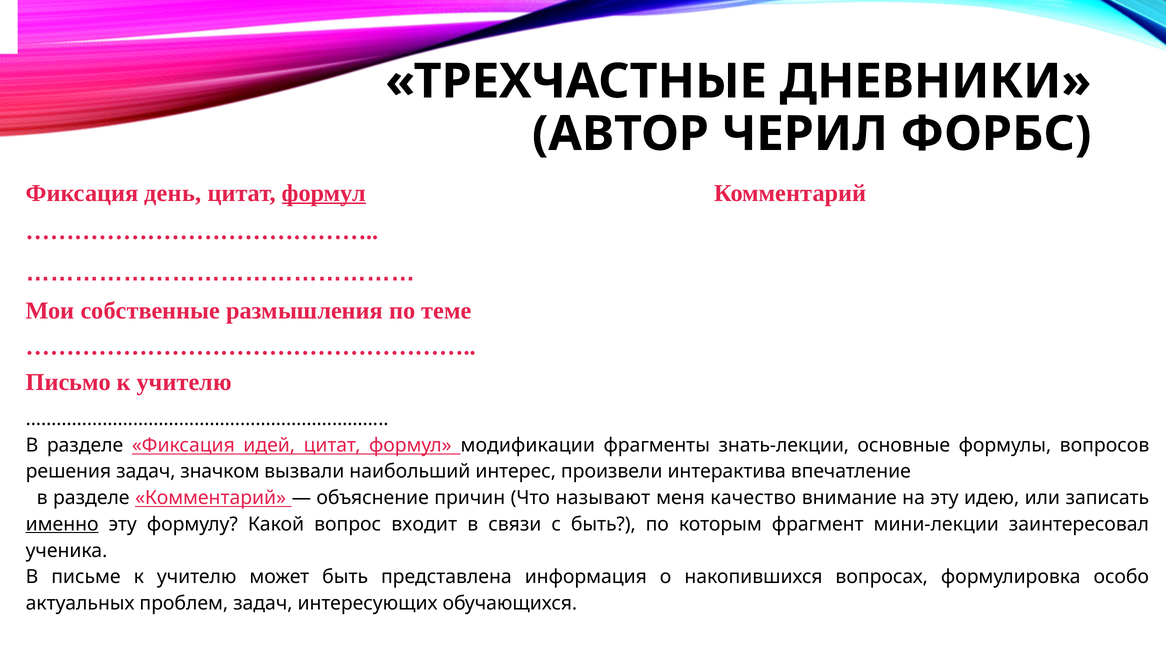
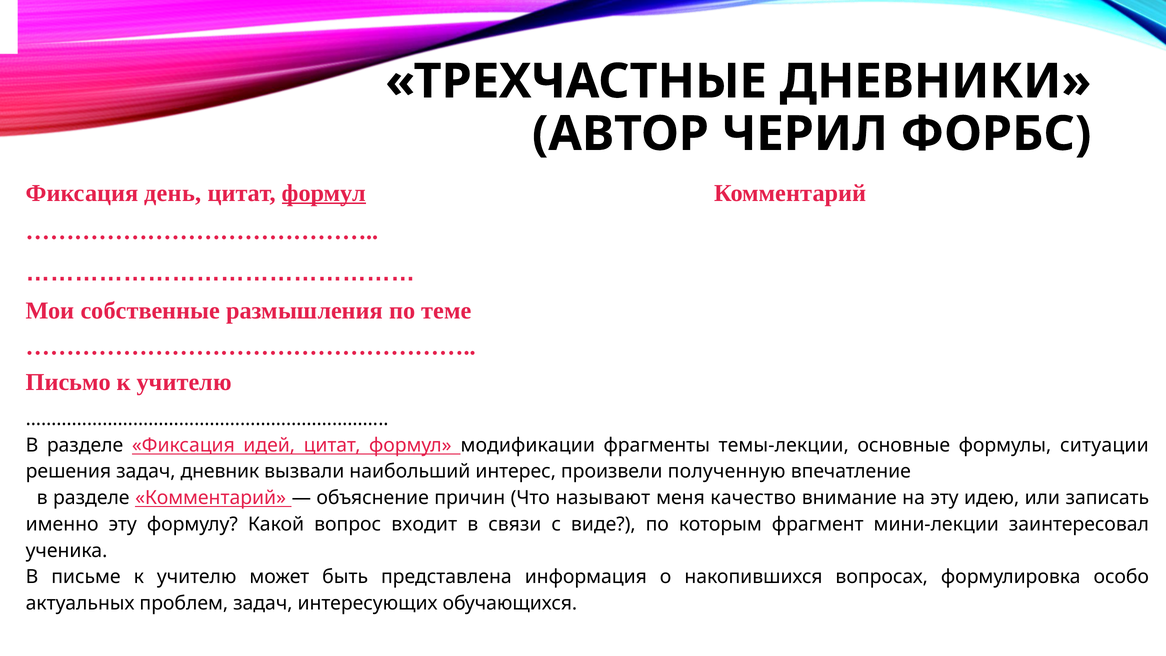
знать-лекции: знать-лекции -> темы-лекции (784, 445)
вопросов: вопросов -> ситуации (1104, 445)
значком: значком -> дневник (220, 471)
интерактива: интерактива -> полученную (727, 471)
именно underline: present -> none (62, 524)
с быть: быть -> виде (603, 524)
